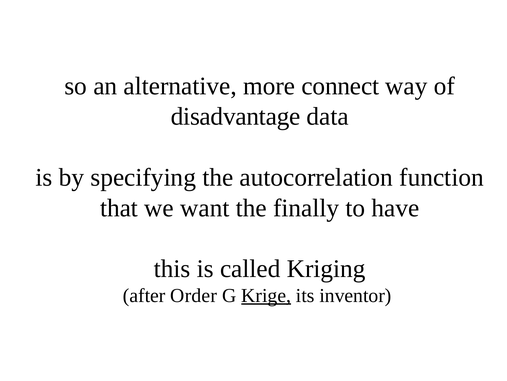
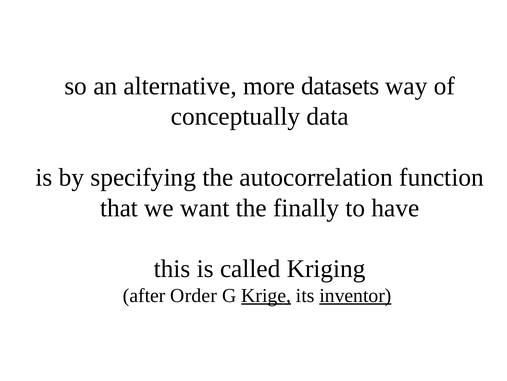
connect: connect -> datasets (340, 86)
disadvantage: disadvantage -> conceptually (235, 116)
inventor underline: none -> present (355, 295)
